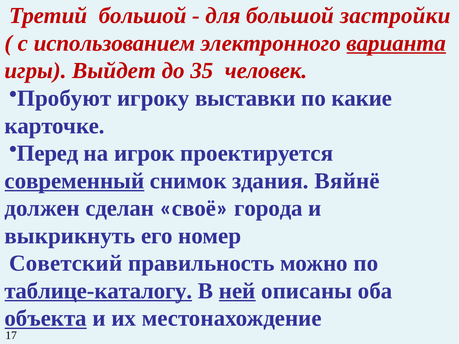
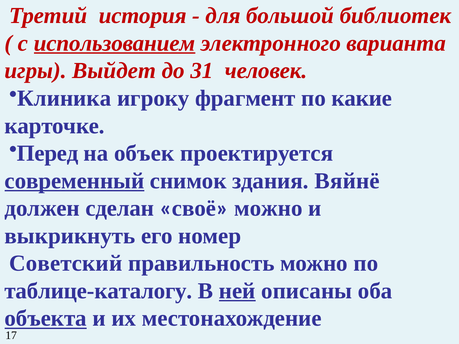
Третий большой: большой -> история (143, 16)
застройки: застройки -> библиотек (395, 16)
использованием underline: none -> present (115, 43)
варианта underline: present -> none (396, 43)
35: 35 -> 31 (202, 71)
Пробуют: Пробуют -> Клиника (64, 98)
выставки: выставки -> фрагмент (245, 98)
игрок: игрок -> объек (144, 153)
своё города: города -> можно (268, 208)
таблице-каталогу underline: present -> none (98, 291)
